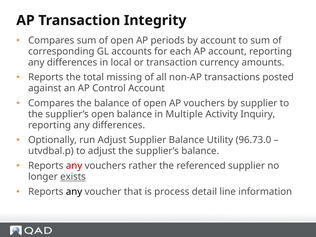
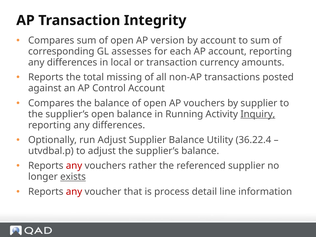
periods: periods -> version (168, 40)
accounts: accounts -> assesses (132, 51)
Multiple: Multiple -> Running (184, 114)
Inquiry underline: none -> present (258, 114)
96.73.0: 96.73.0 -> 36.22.4 (253, 140)
any colour: black -> red (74, 192)
